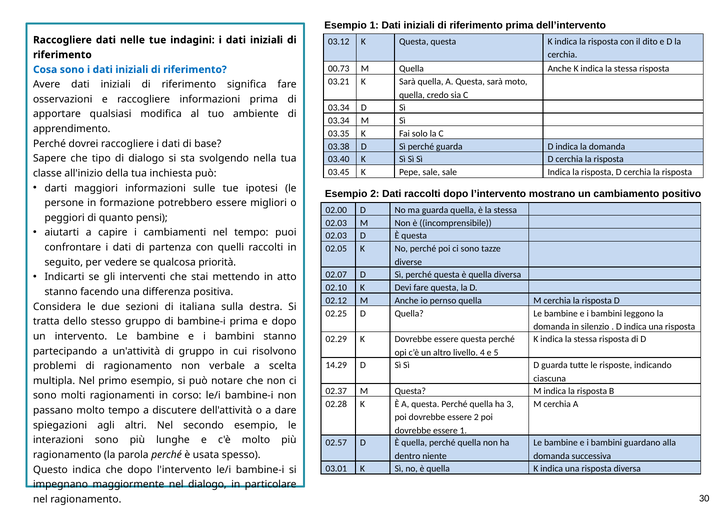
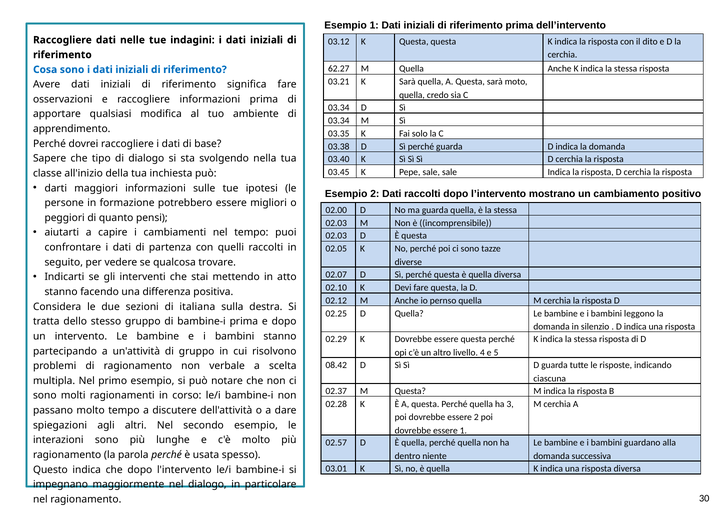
00.73: 00.73 -> 62.27 (339, 69)
priorità: priorità -> trovare (217, 262)
14.29: 14.29 -> 08.42 (336, 365)
